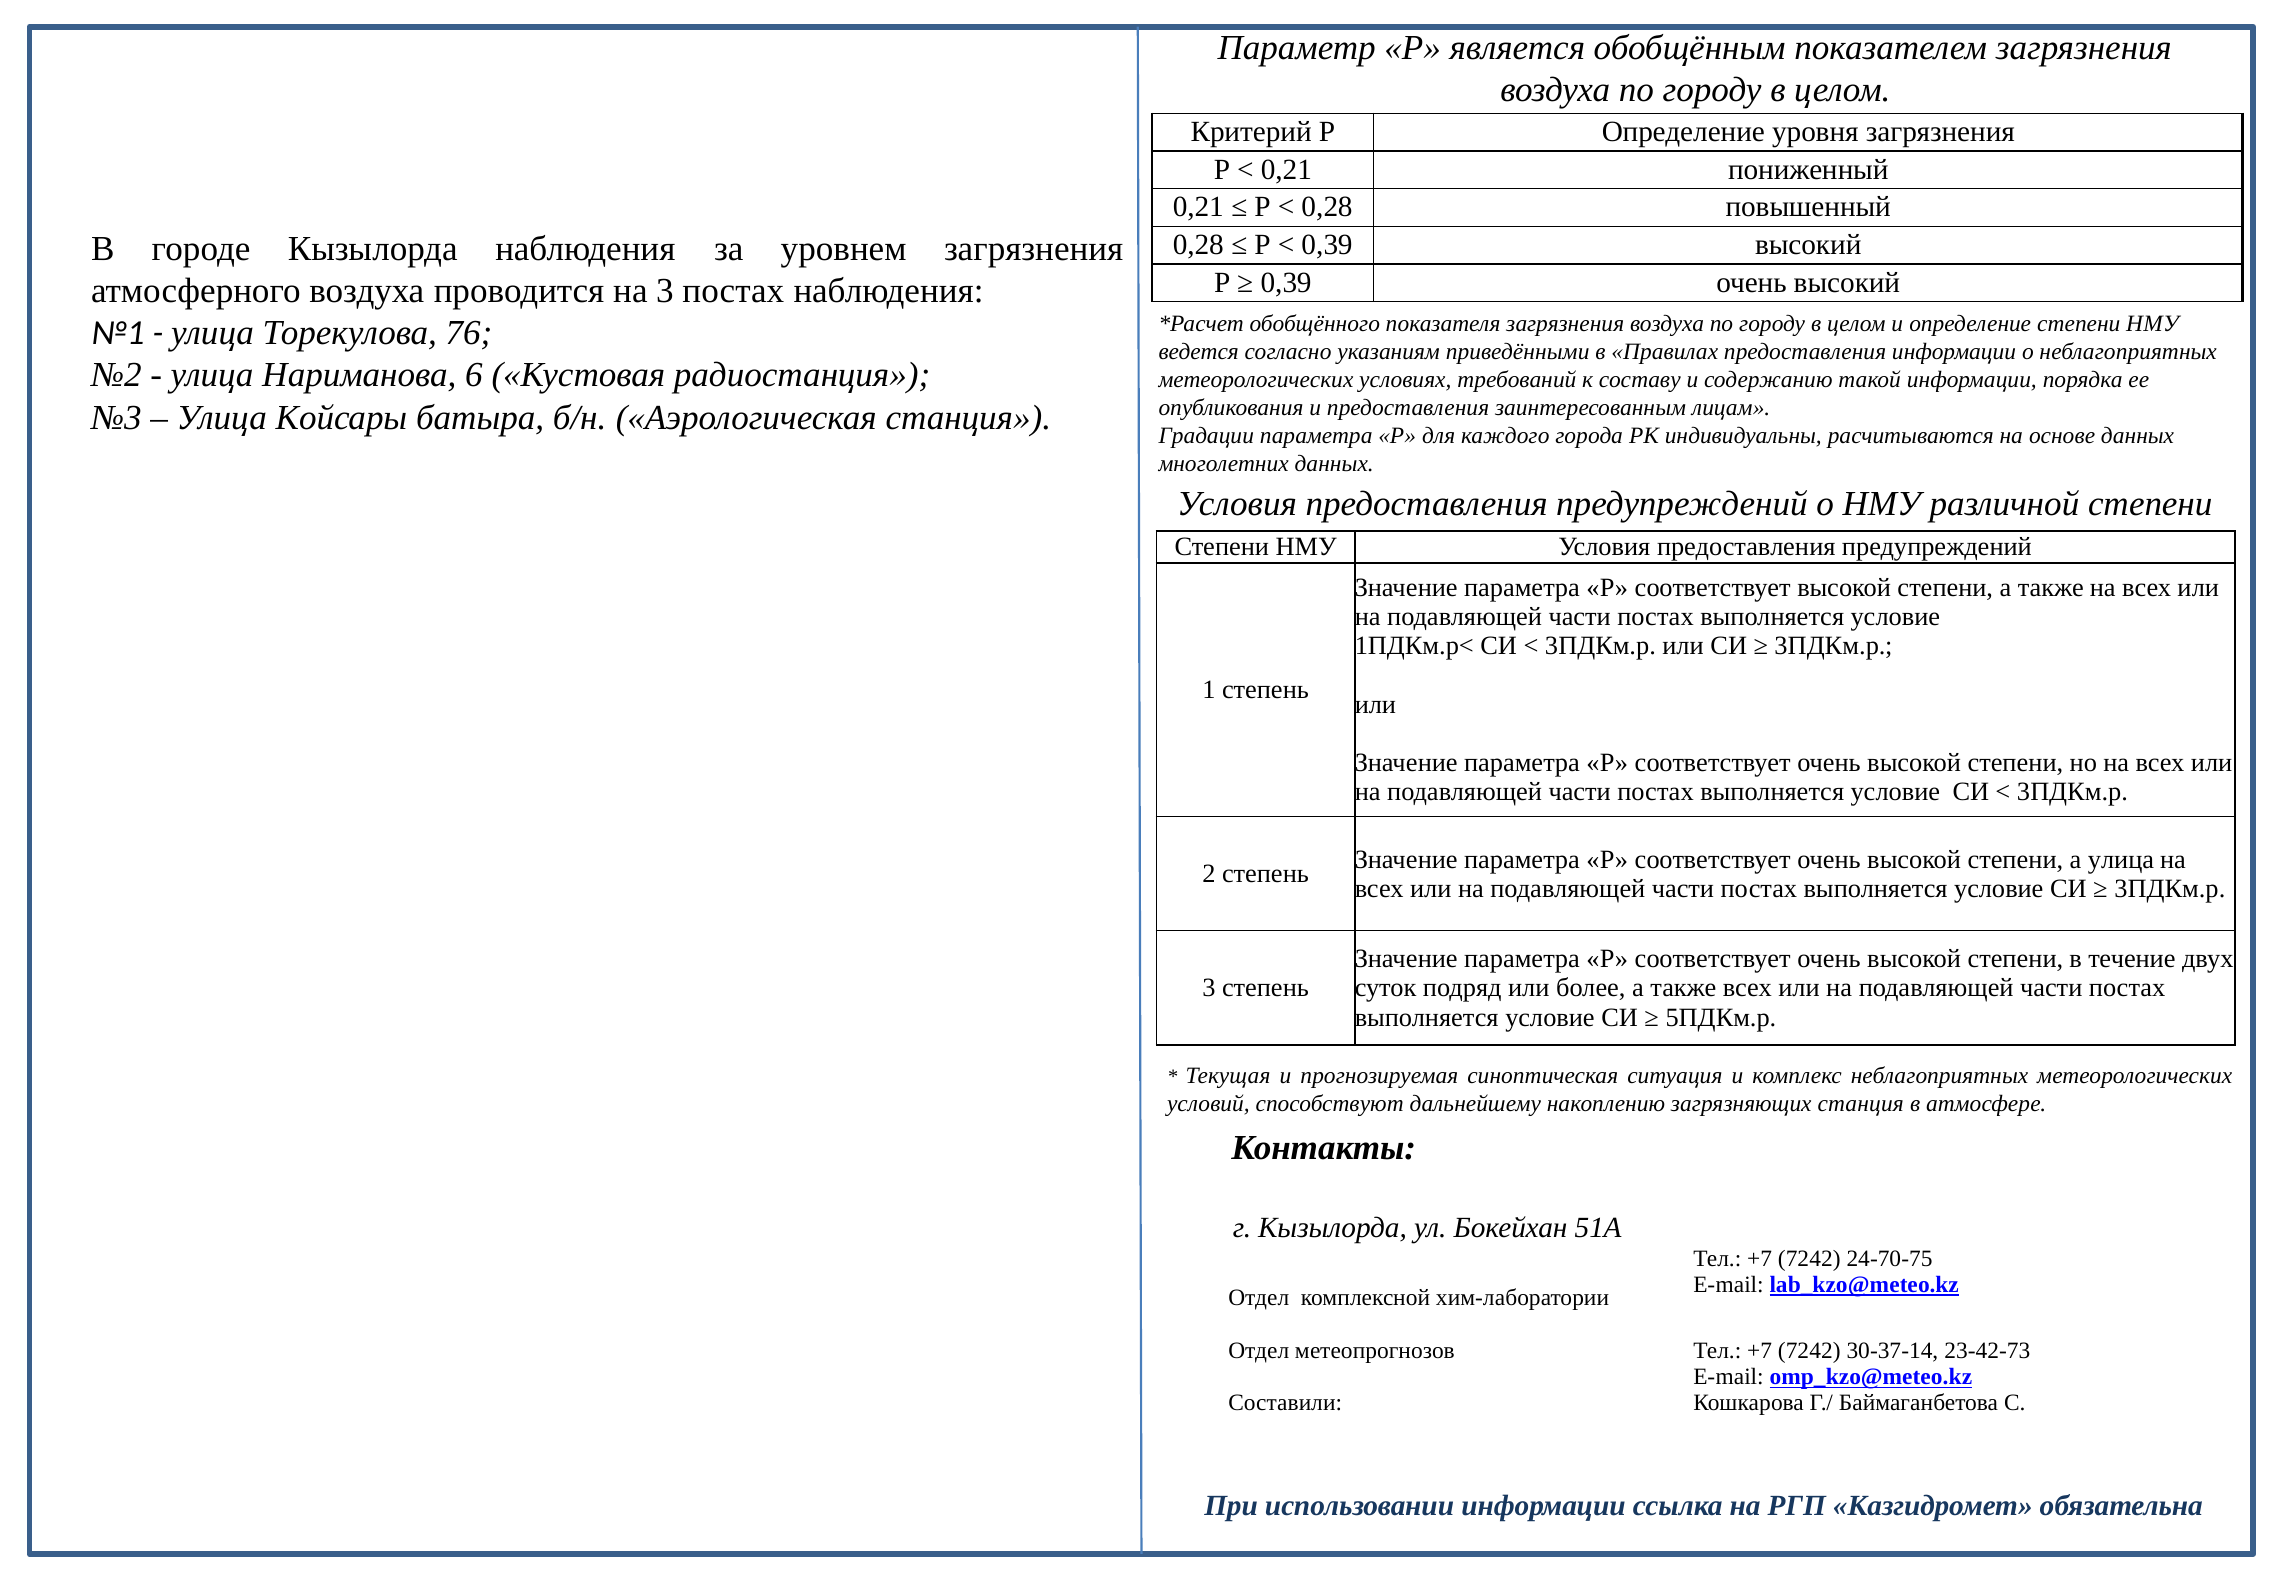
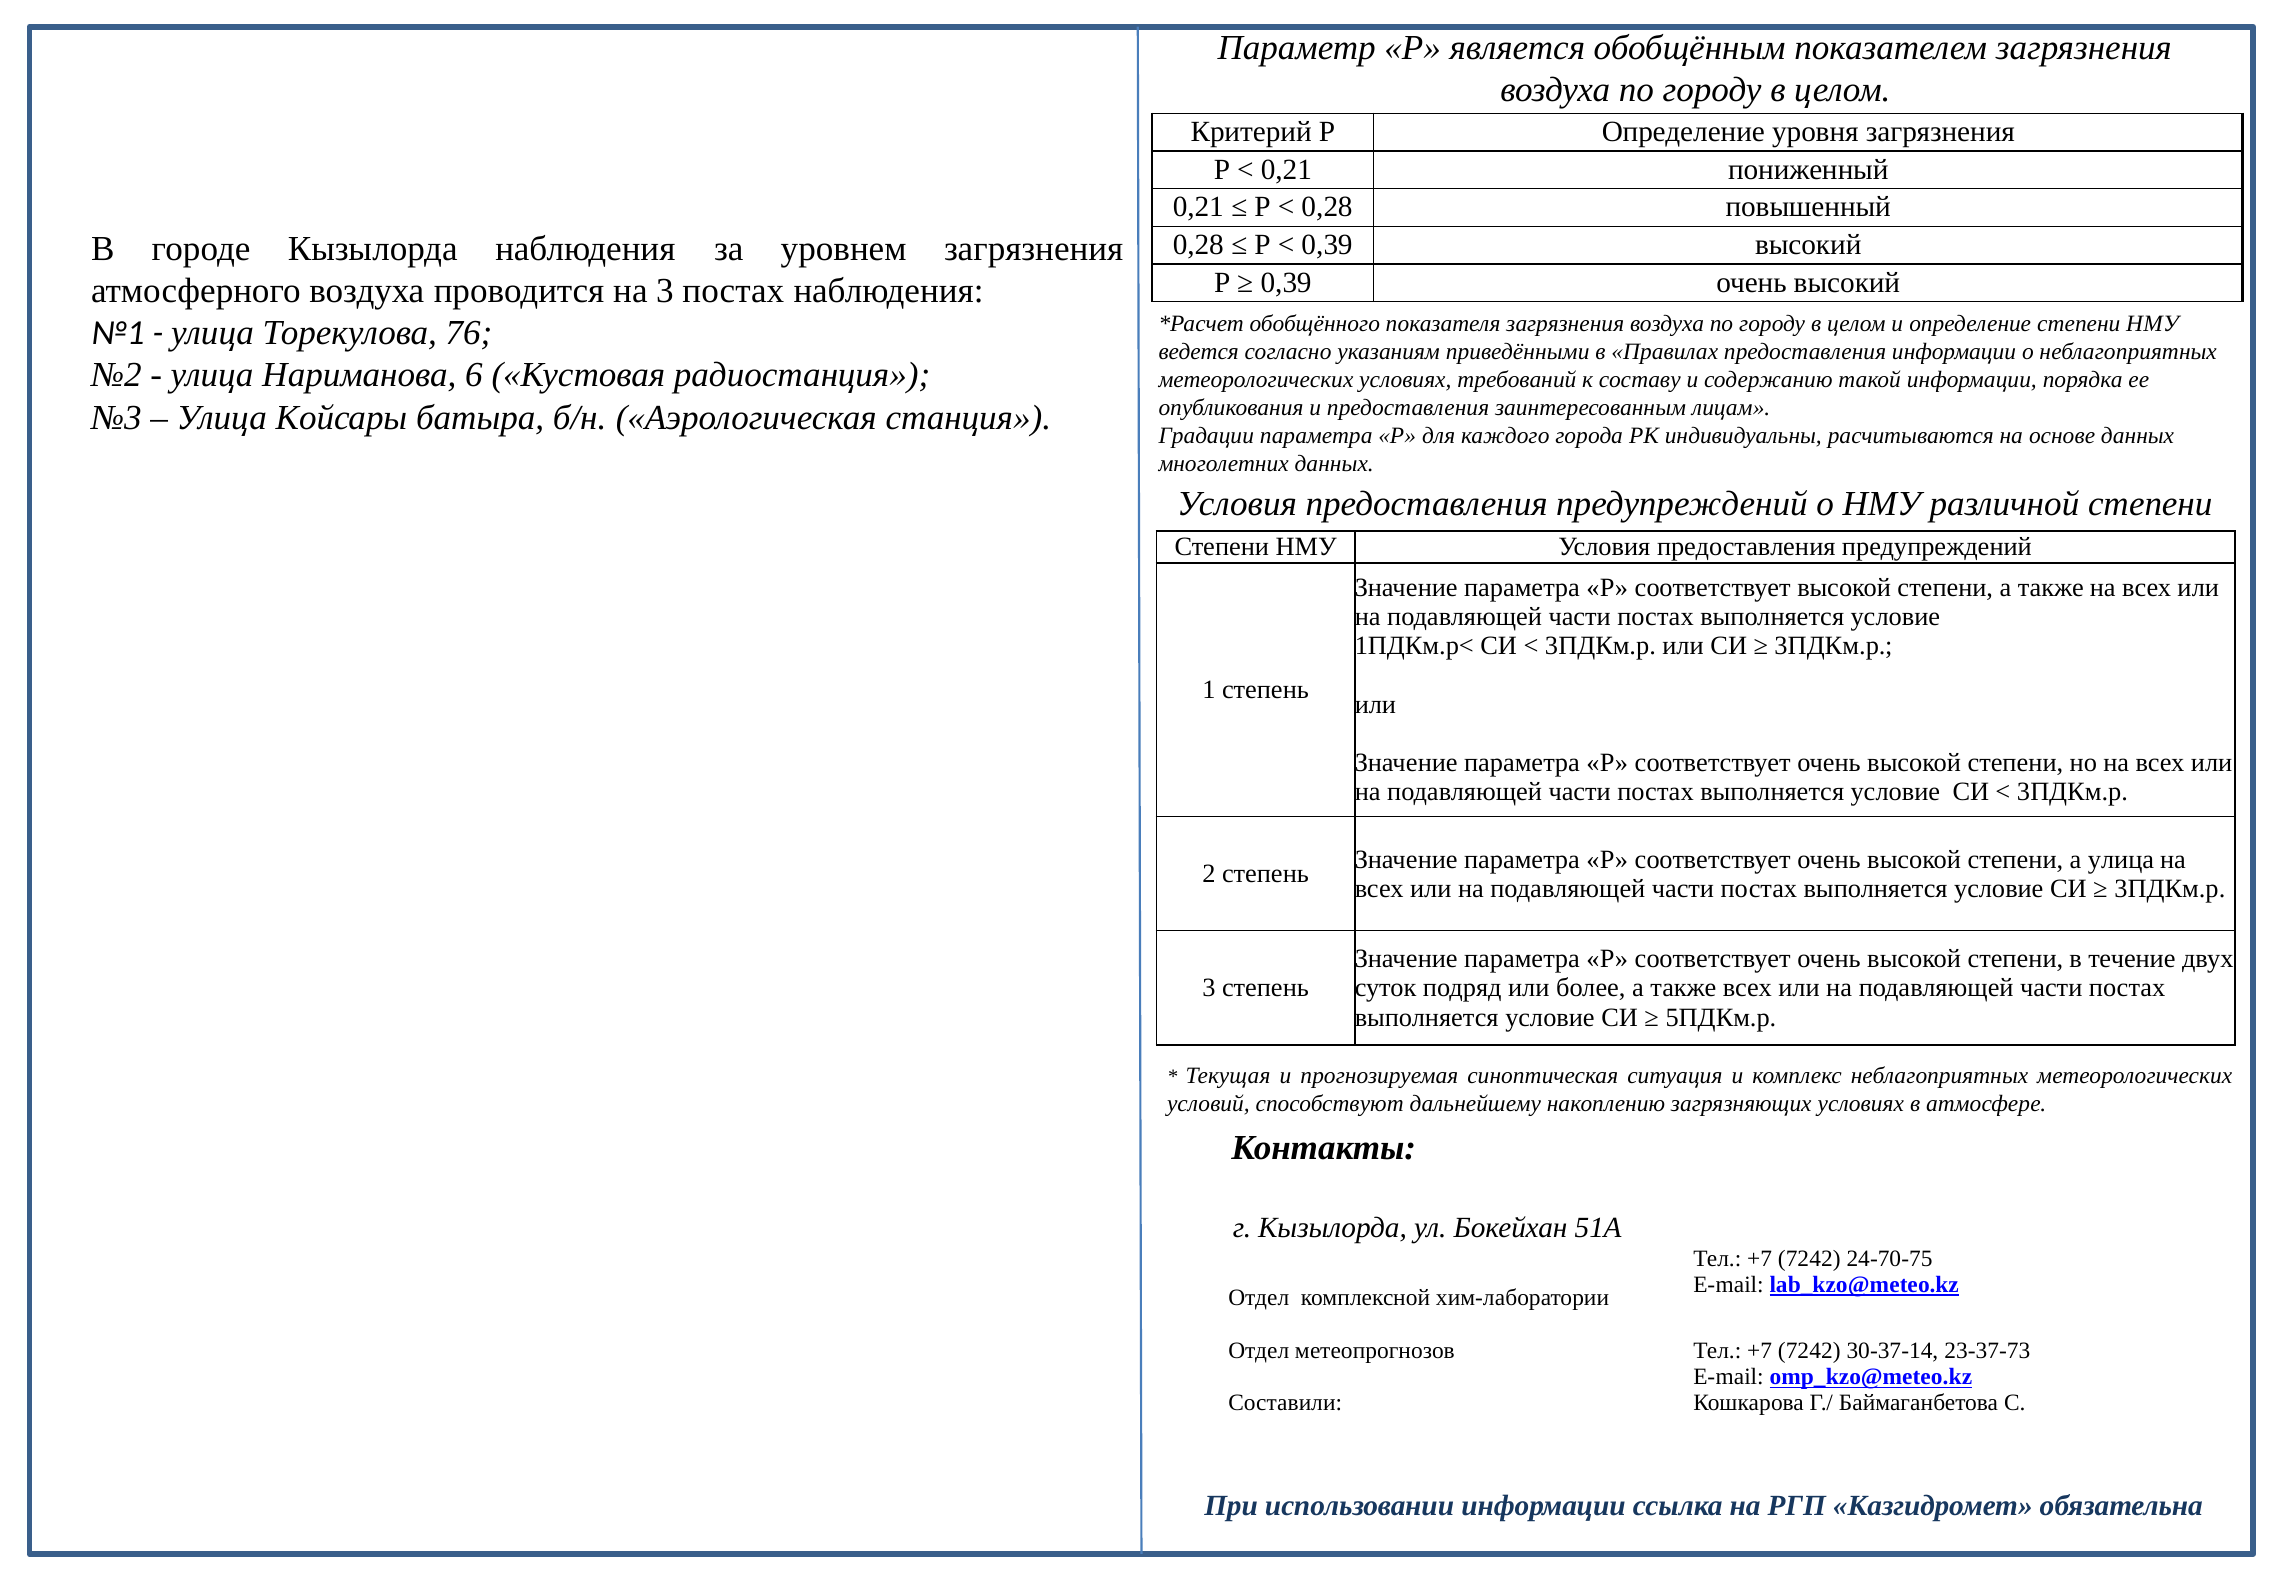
загрязняющих станция: станция -> условиях (1861, 1103)
23-42-73: 23-42-73 -> 23-37-73 (1987, 1351)
